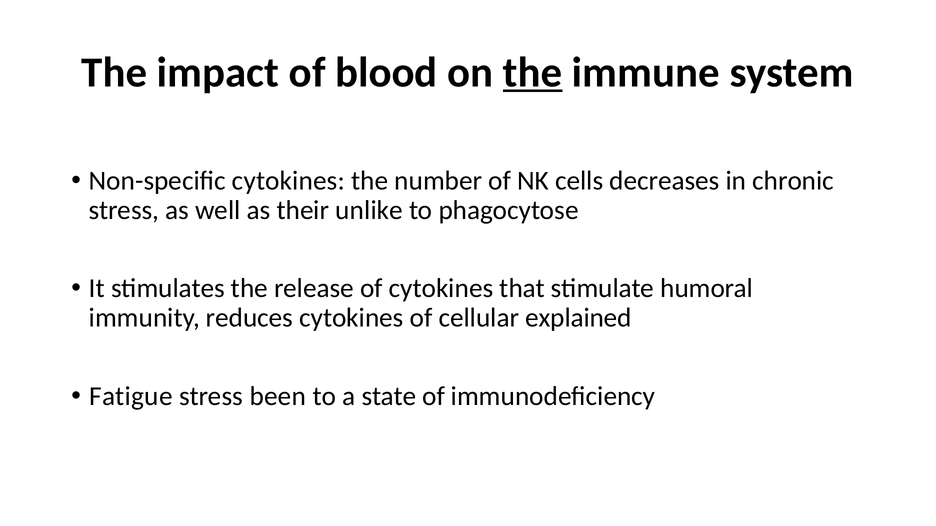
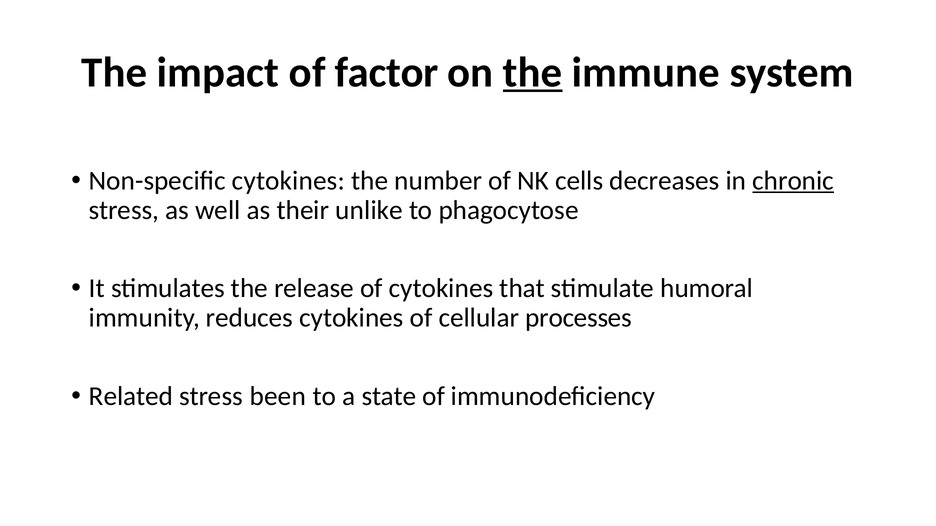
blood: blood -> factor (387, 72)
chronic underline: none -> present (793, 181)
explained: explained -> processes (579, 318)
Fatigue: Fatigue -> Related (131, 397)
